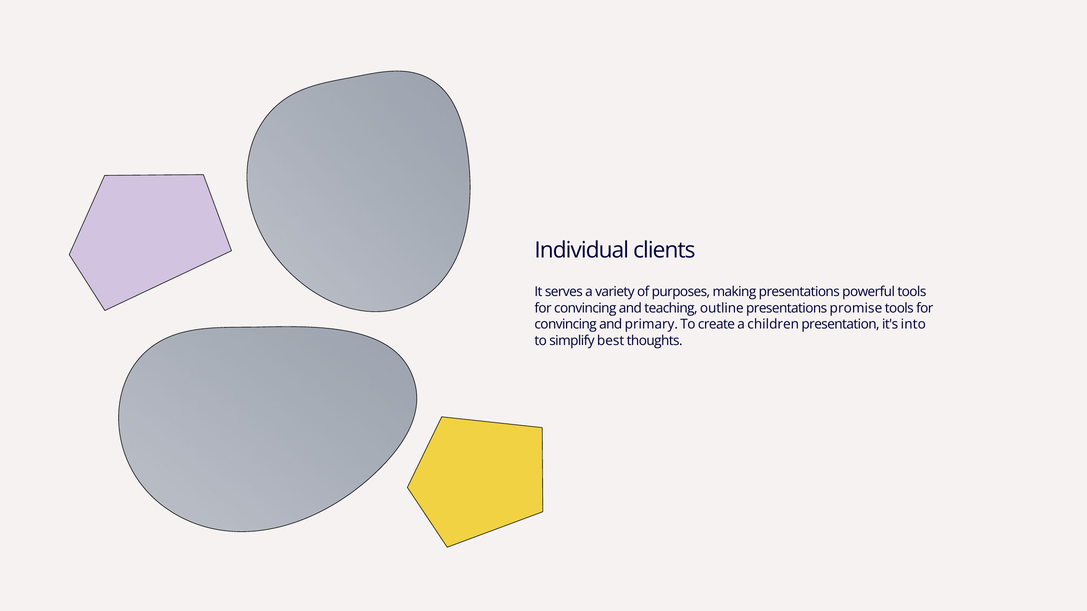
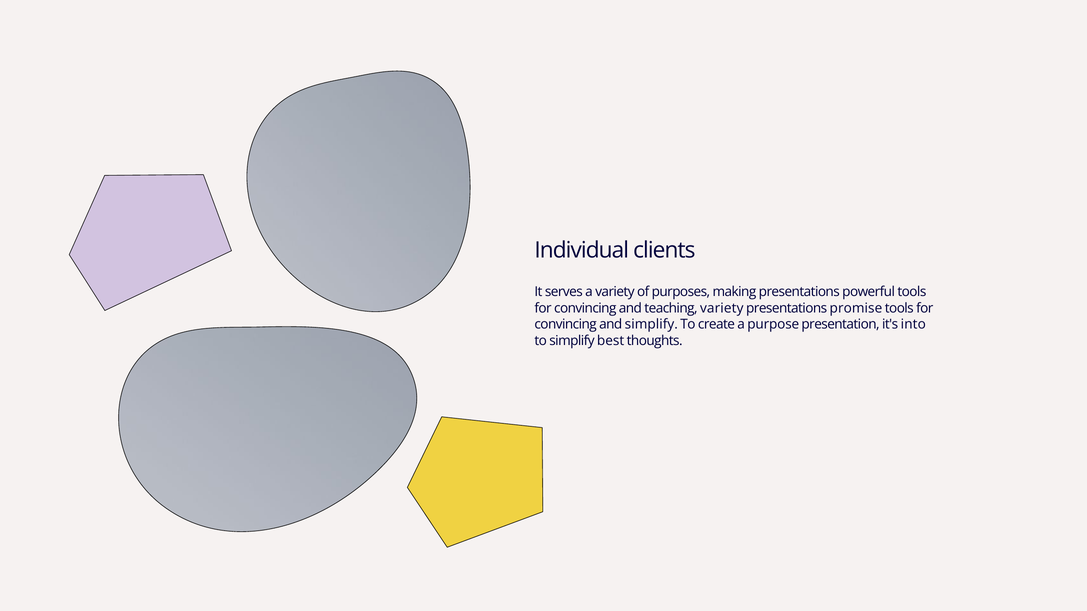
teaching outline: outline -> variety (722, 308)
and primary: primary -> simplify (651, 325)
children: children -> purpose (773, 325)
